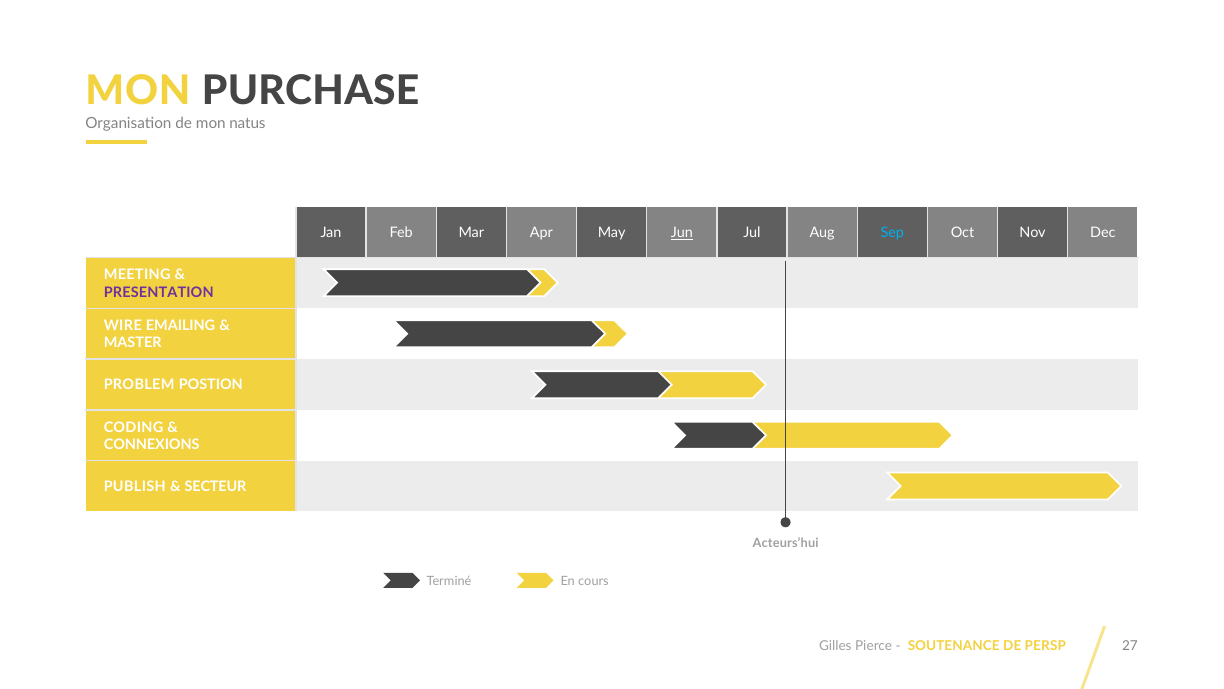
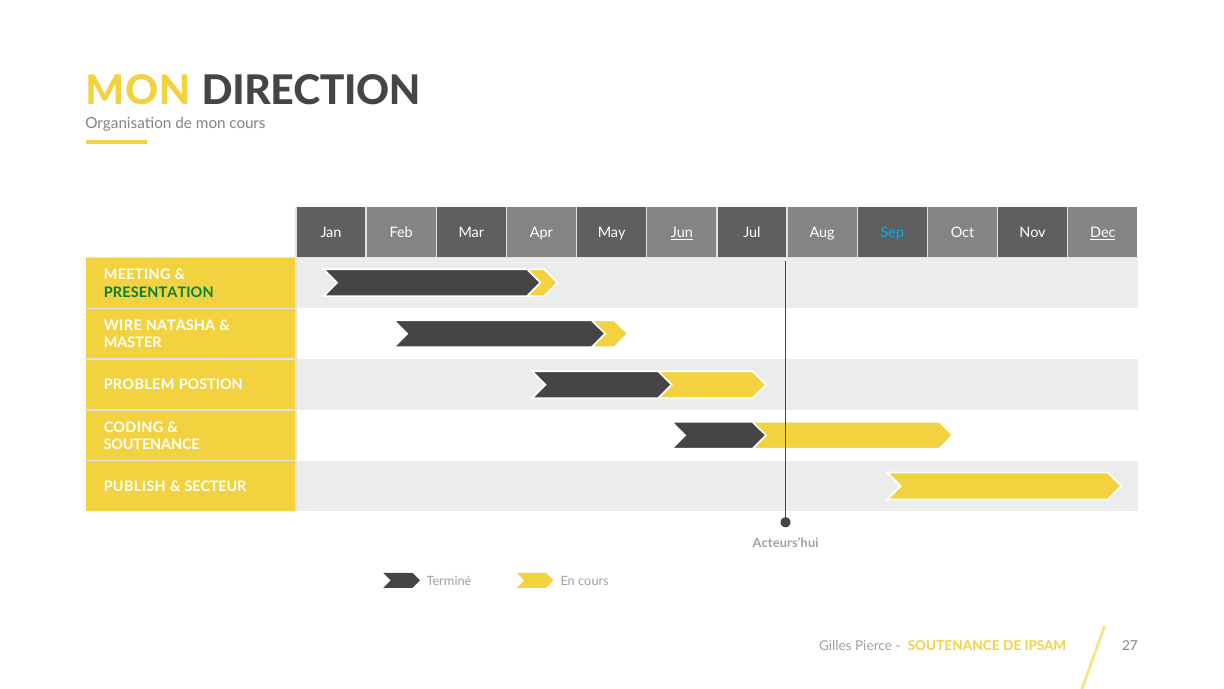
PURCHASE: PURCHASE -> DIRECTION (311, 91)
mon natus: natus -> cours (247, 123)
Dec underline: none -> present (1103, 233)
PRESENTATION colour: purple -> green (159, 292)
EMAILING: EMAILING -> NATASHA (181, 326)
CONNEXIONS: CONNEXIONS -> SOUTENANCE (152, 444)
PERSP: PERSP -> IPSAM (1045, 646)
